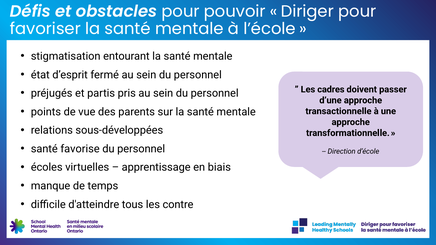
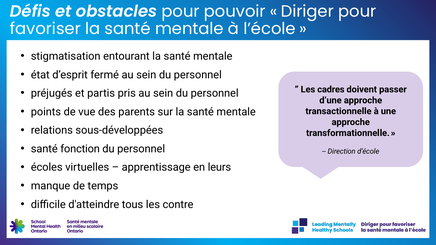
favorise: favorise -> fonction (80, 149)
biais: biais -> leurs (219, 168)
